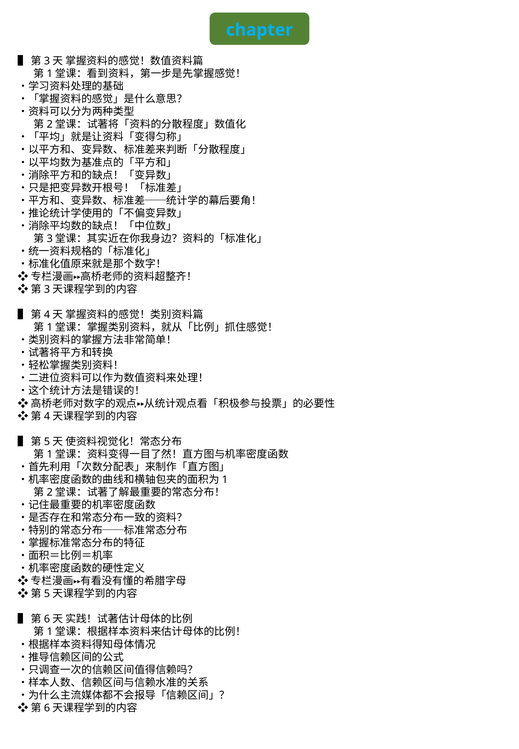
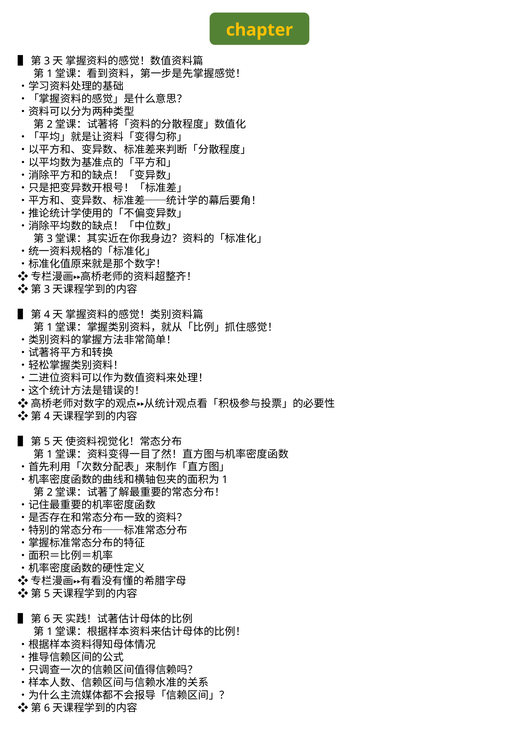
chapter colour: light blue -> yellow (259, 30)
